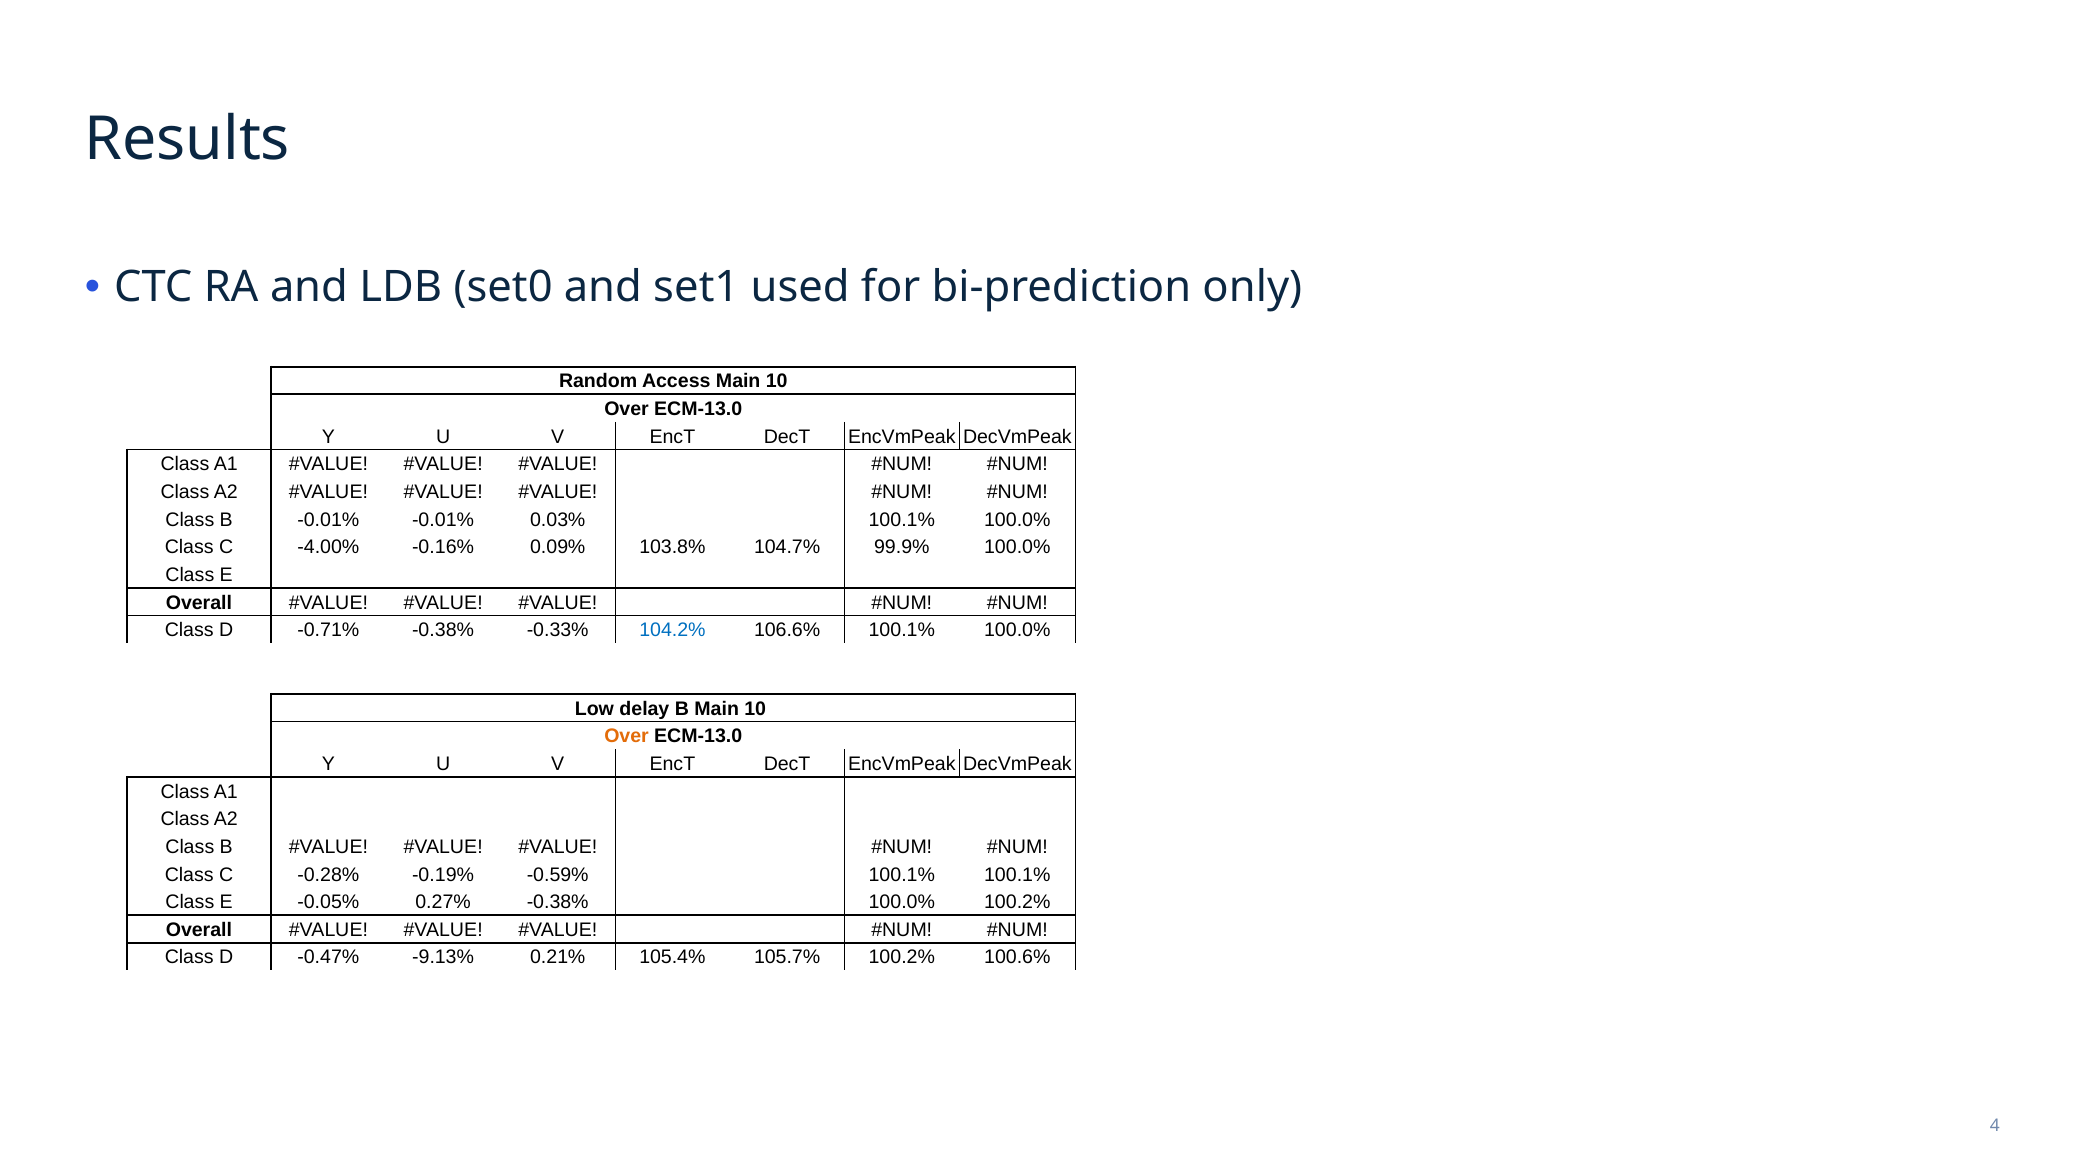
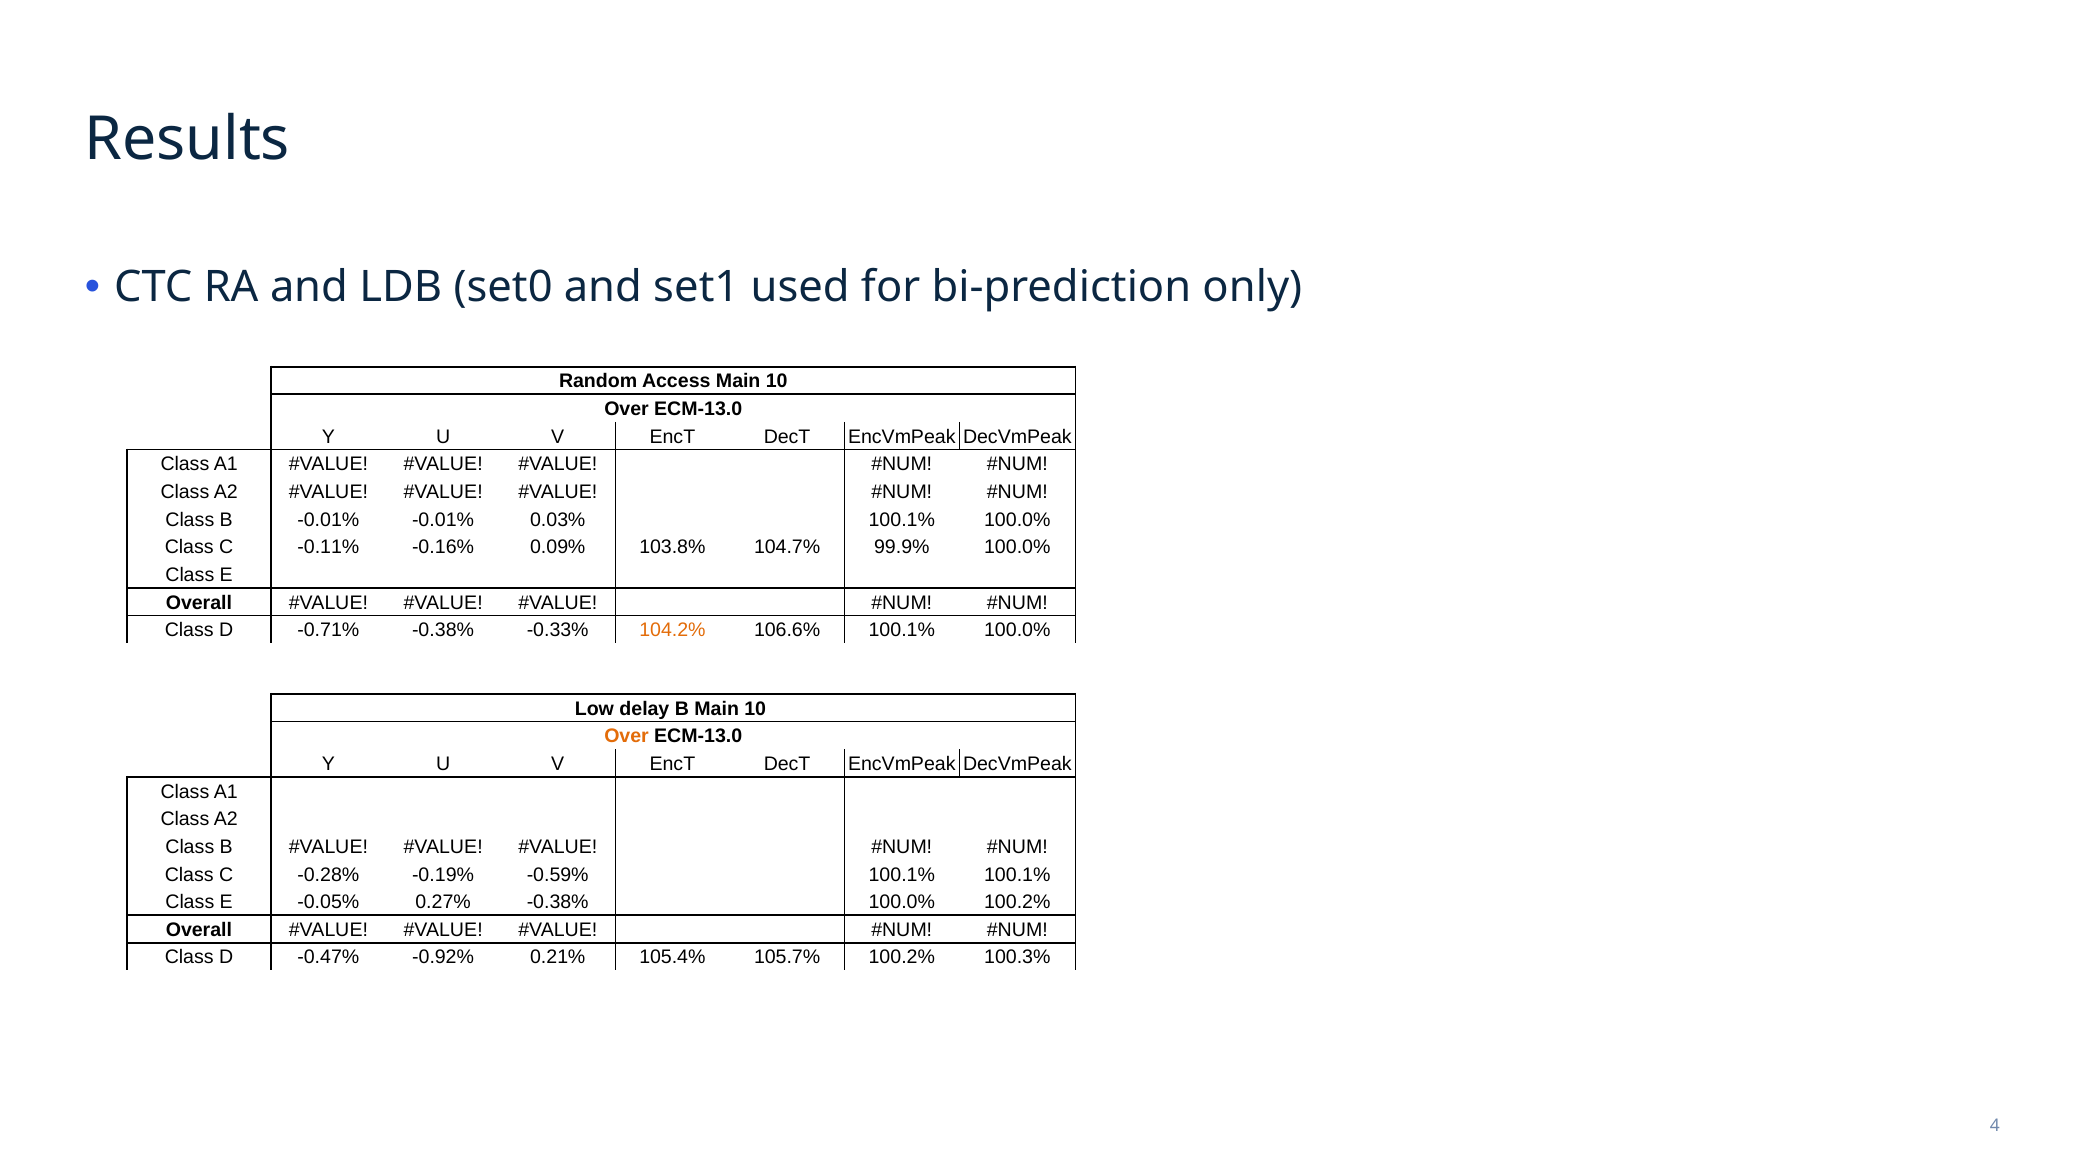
-4.00%: -4.00% -> -0.11% (328, 547)
104.2% colour: blue -> orange (672, 630)
-9.13%: -9.13% -> -0.92% (443, 958)
100.6%: 100.6% -> 100.3% (1017, 958)
